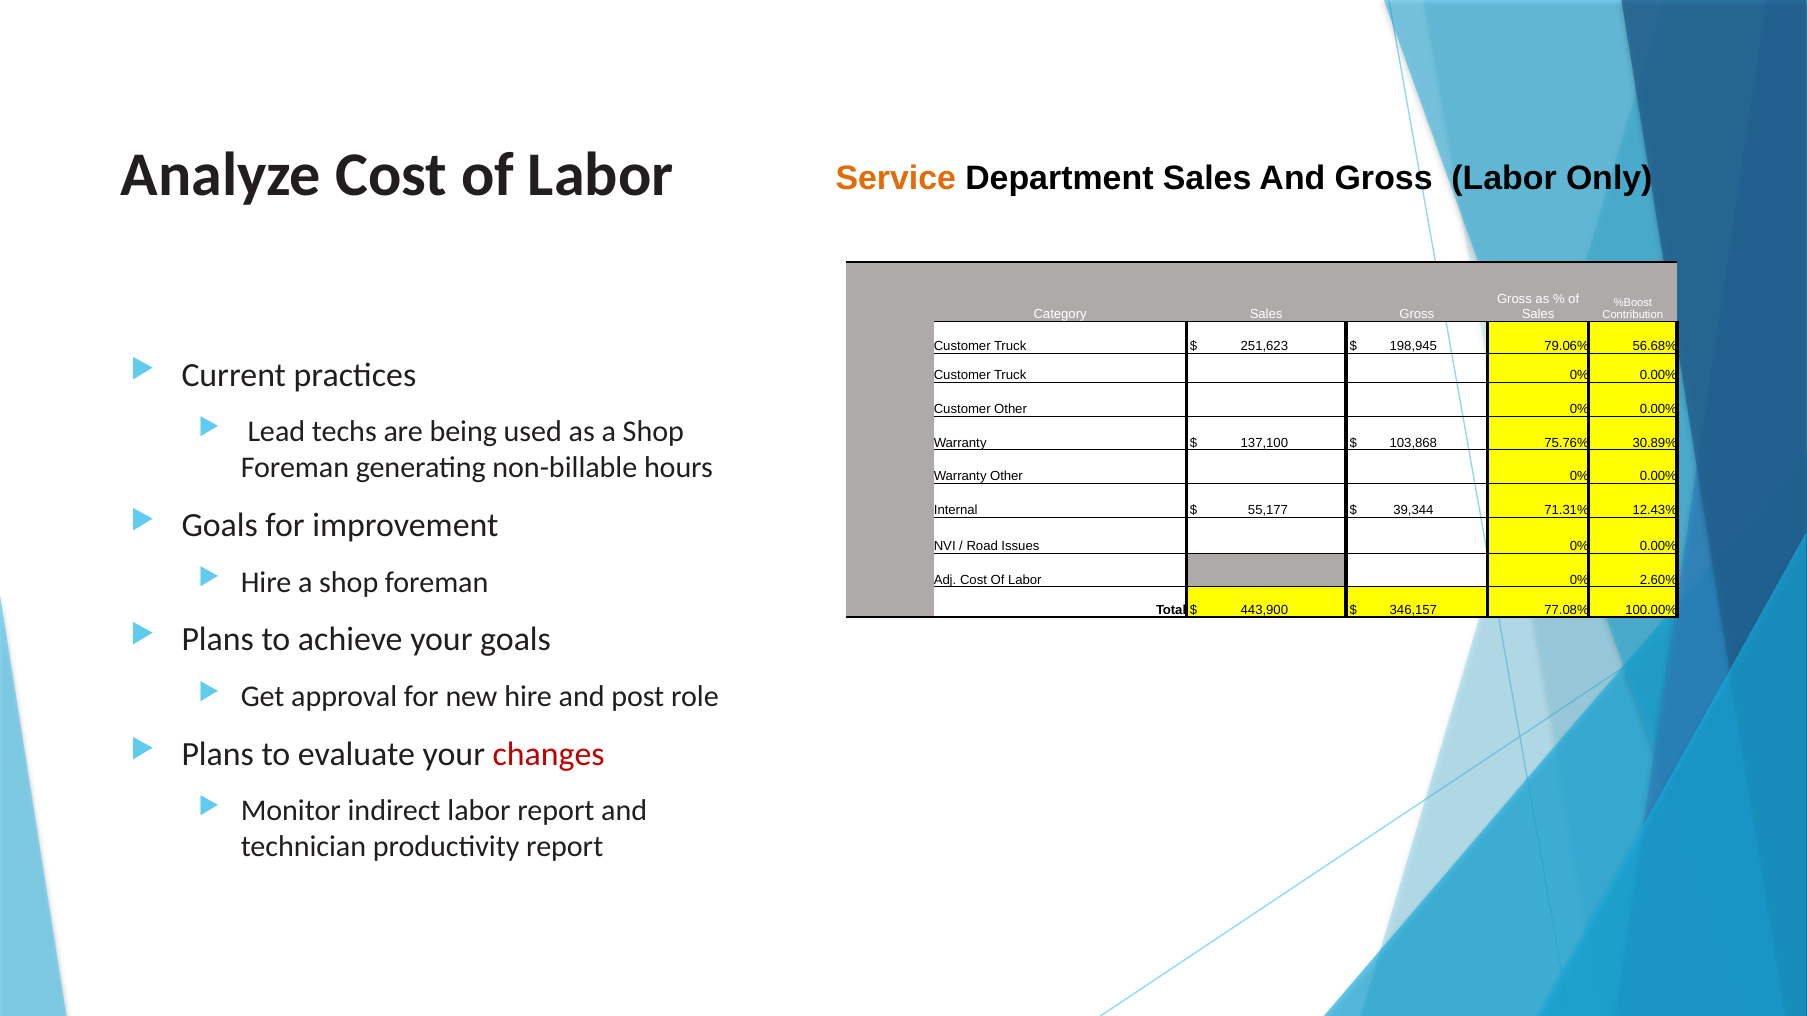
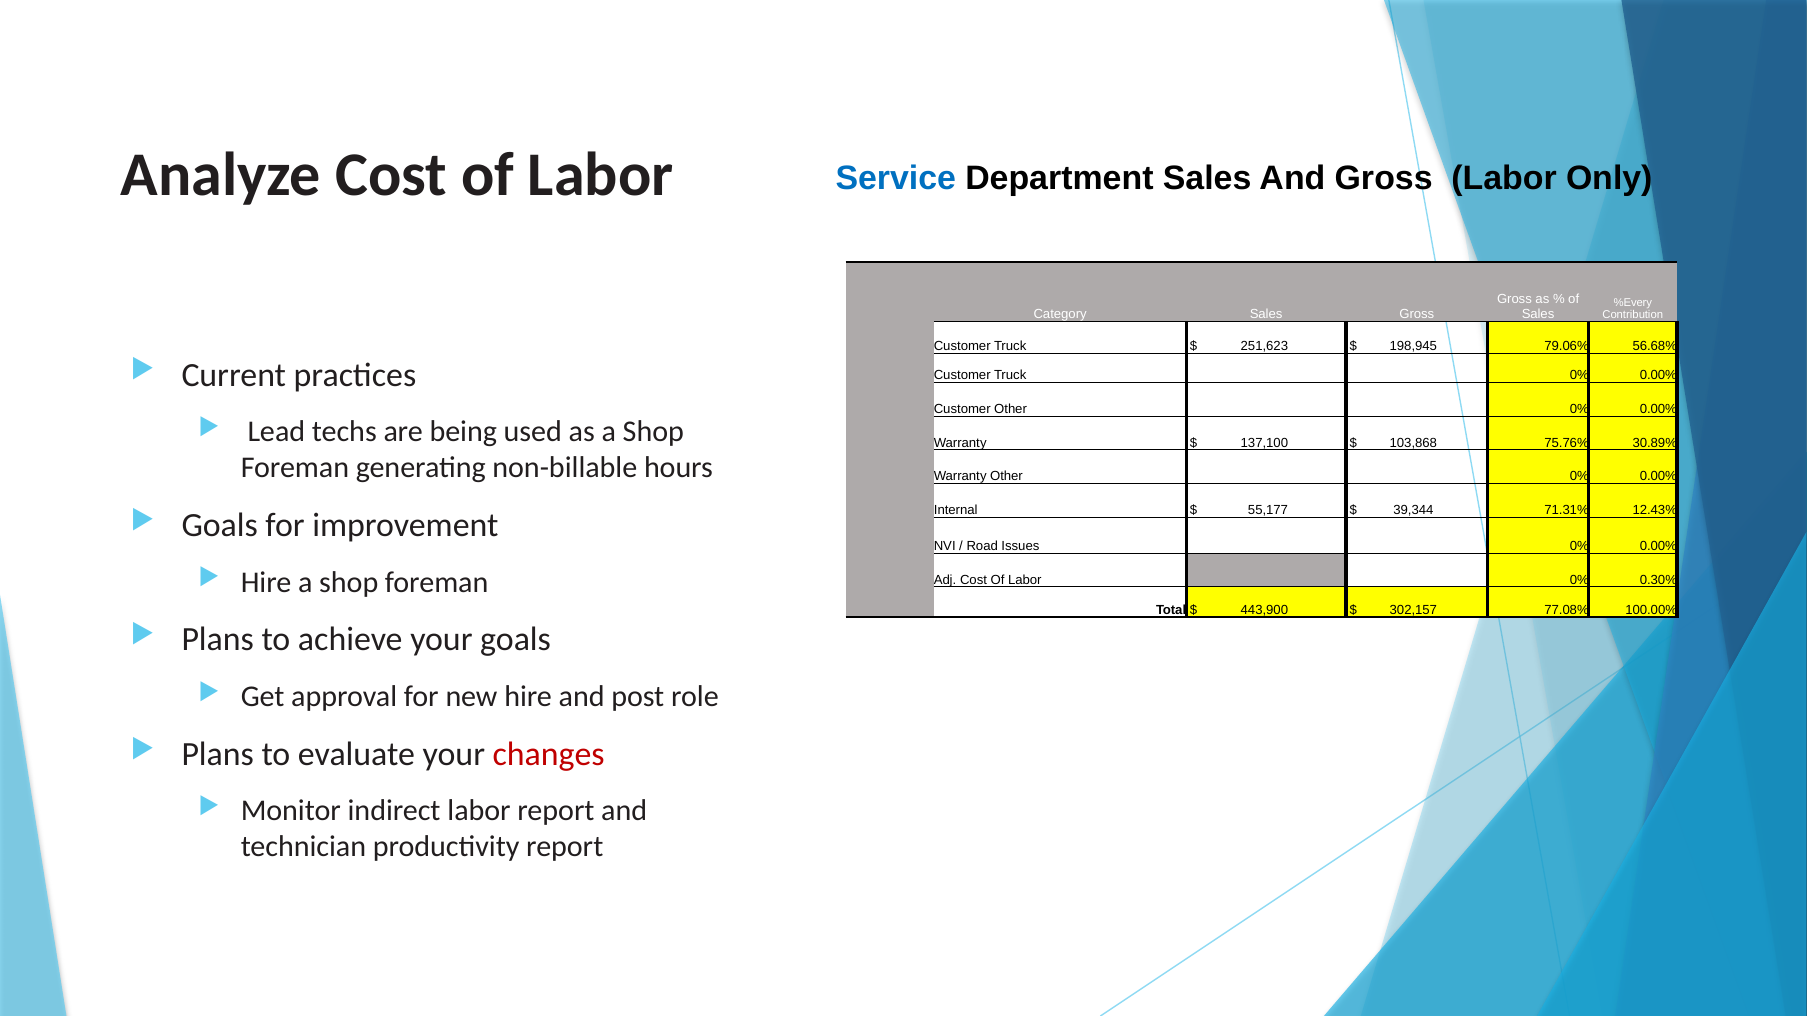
Service colour: orange -> blue (896, 178)
%Boost: %Boost -> %Every (1633, 303)
2.60%: 2.60% -> 0.30% (1658, 580)
346,157: 346,157 -> 302,157 (1413, 610)
